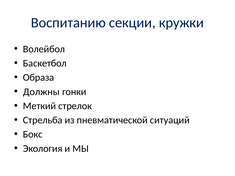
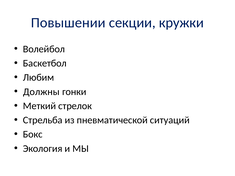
Воспитанию: Воспитанию -> Повышении (68, 23)
Образа: Образа -> Любим (39, 78)
